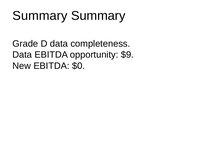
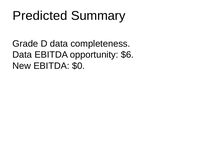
Summary: Summary -> Predicted (40, 16)
$9: $9 -> $6 (127, 55)
